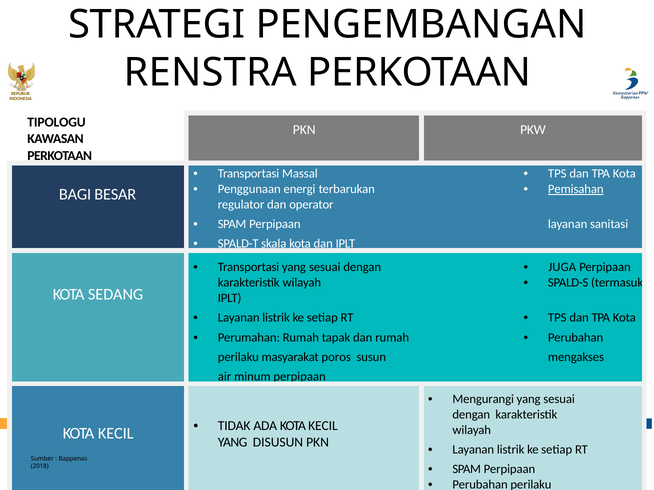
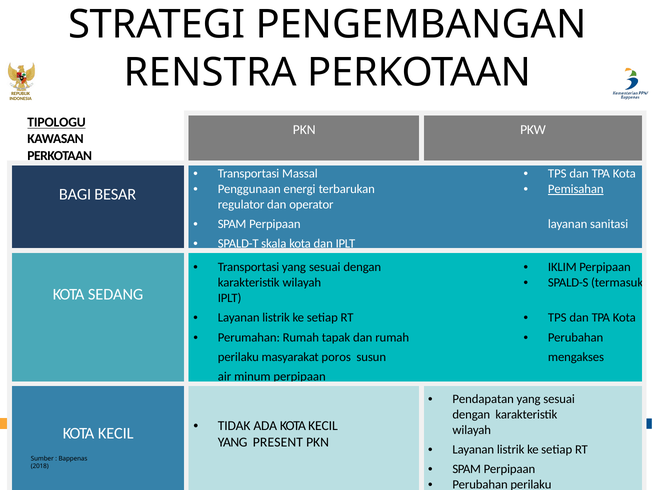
TIPOLOGU underline: none -> present (57, 122)
JUGA: JUGA -> IKLIM (562, 267)
Mengurangi: Mengurangi -> Pendapatan (483, 399)
DISUSUN: DISUSUN -> PRESENT (278, 443)
